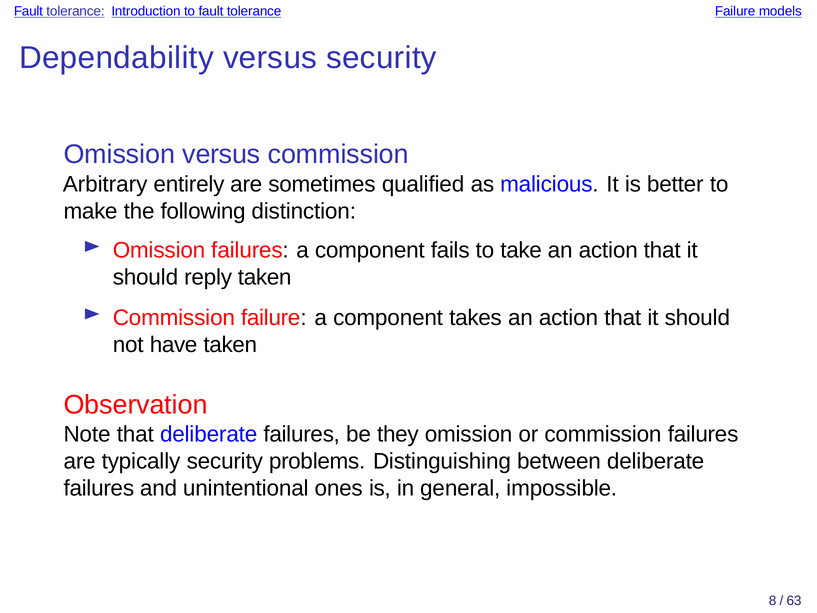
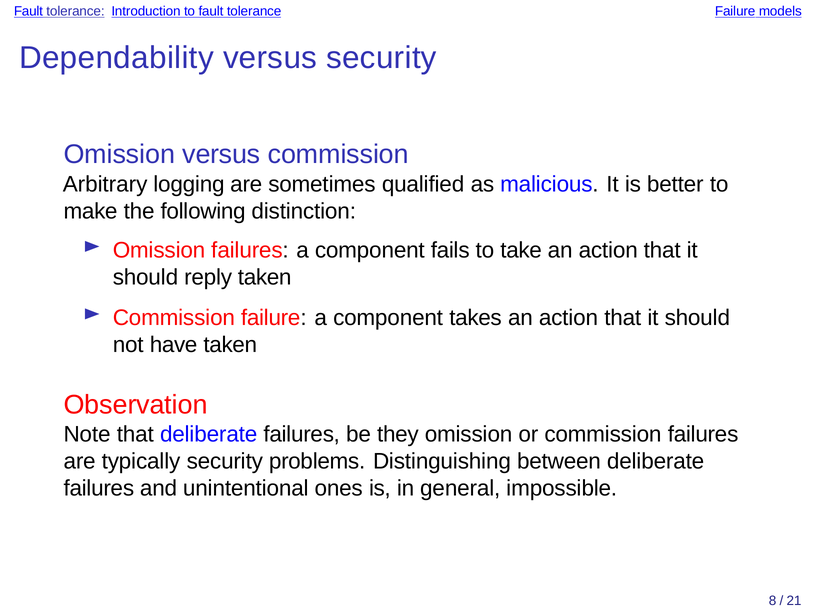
entirely: entirely -> logging (189, 184)
63: 63 -> 21 (794, 601)
